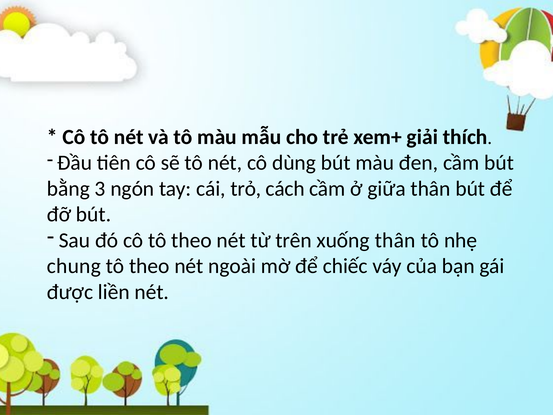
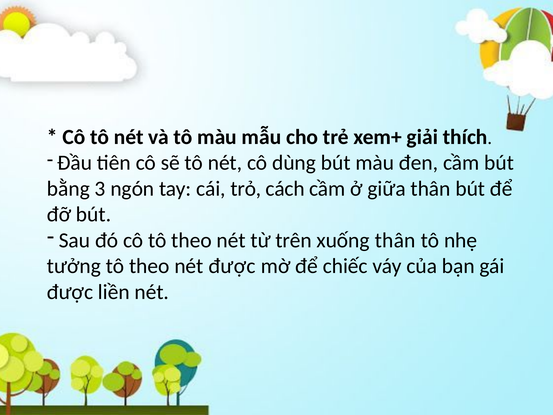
chung: chung -> tưởng (74, 266)
nét ngoài: ngoài -> được (232, 266)
